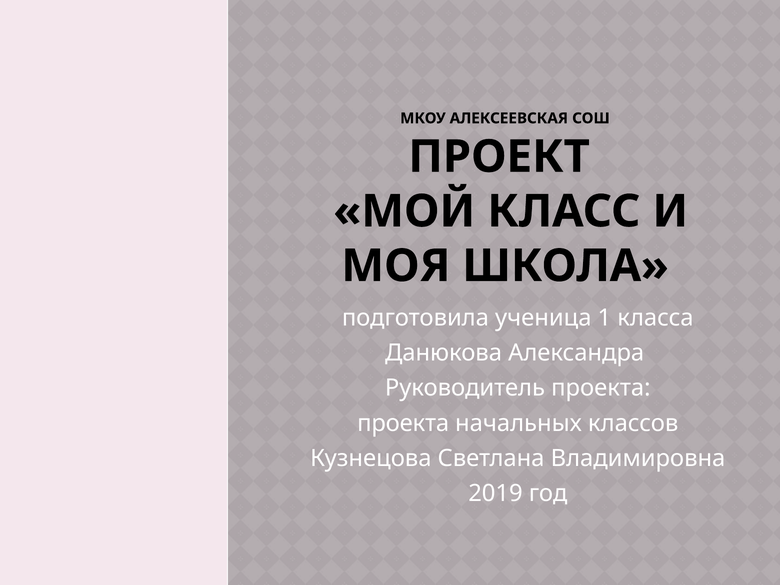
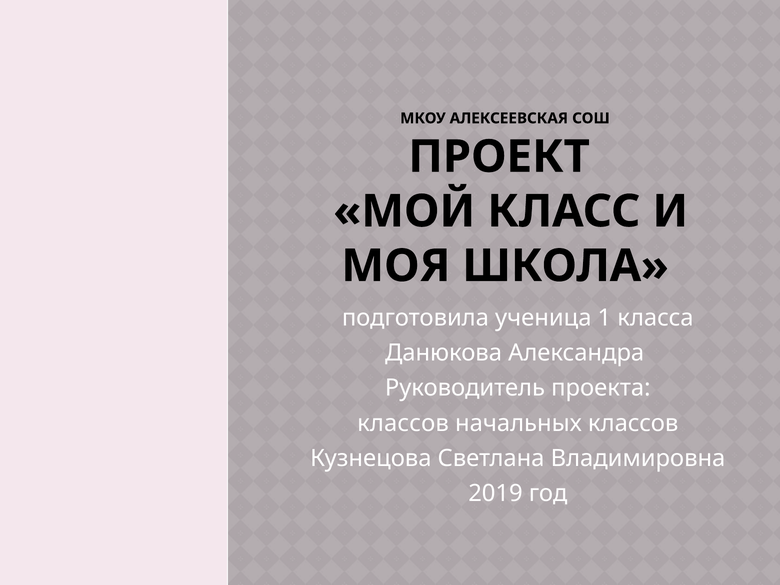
проекта: проекта -> классов (403, 423)
